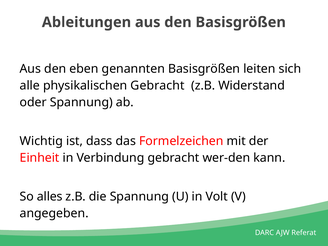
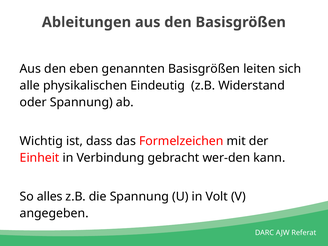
physikalischen Gebracht: Gebracht -> Eindeutig (158, 86)
